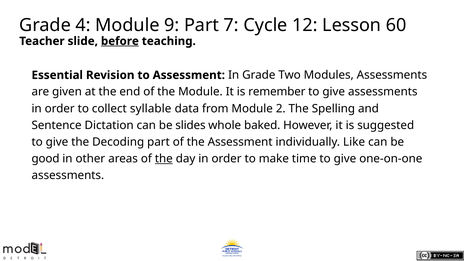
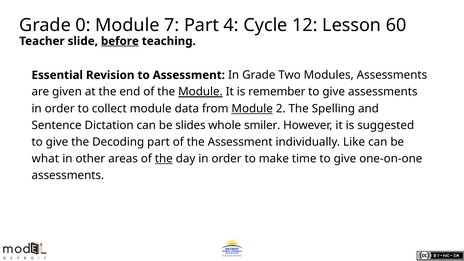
4: 4 -> 0 (83, 25)
9: 9 -> 7 (172, 25)
7: 7 -> 4 (231, 25)
Module underline: none -> present (200, 92)
collect syllable: syllable -> module (151, 109)
Module underline: none -> present (252, 109)
baked: baked -> smiler (262, 125)
good: good -> what (45, 159)
